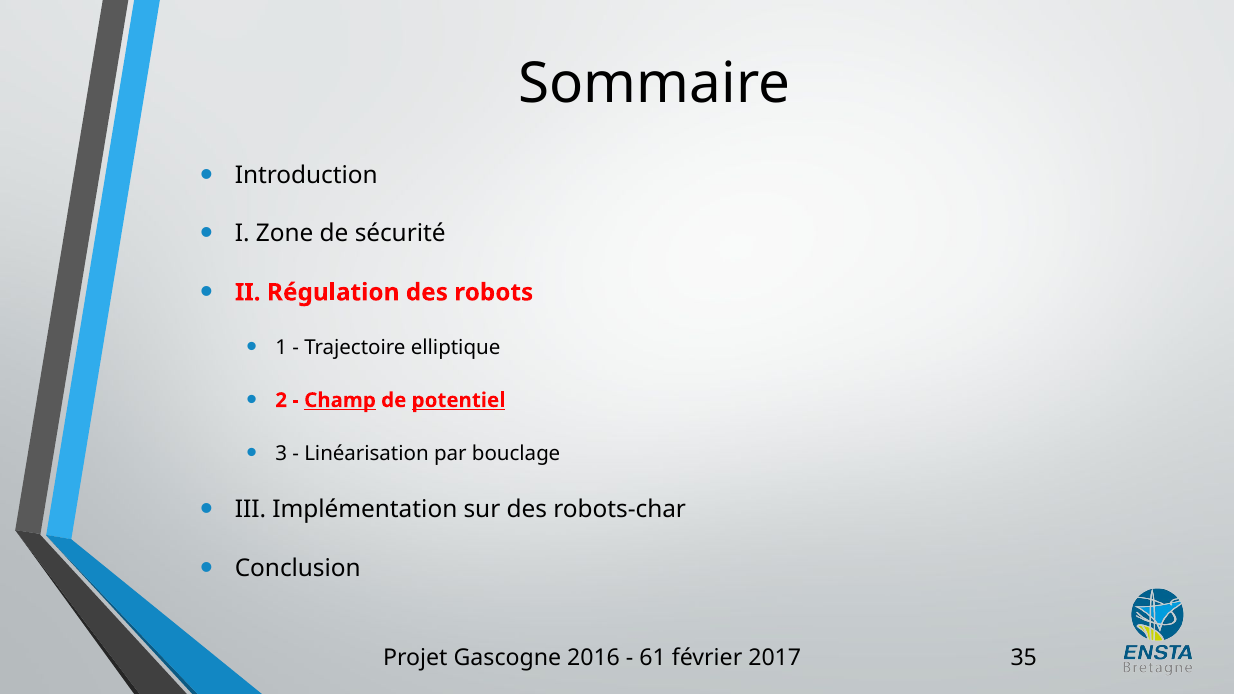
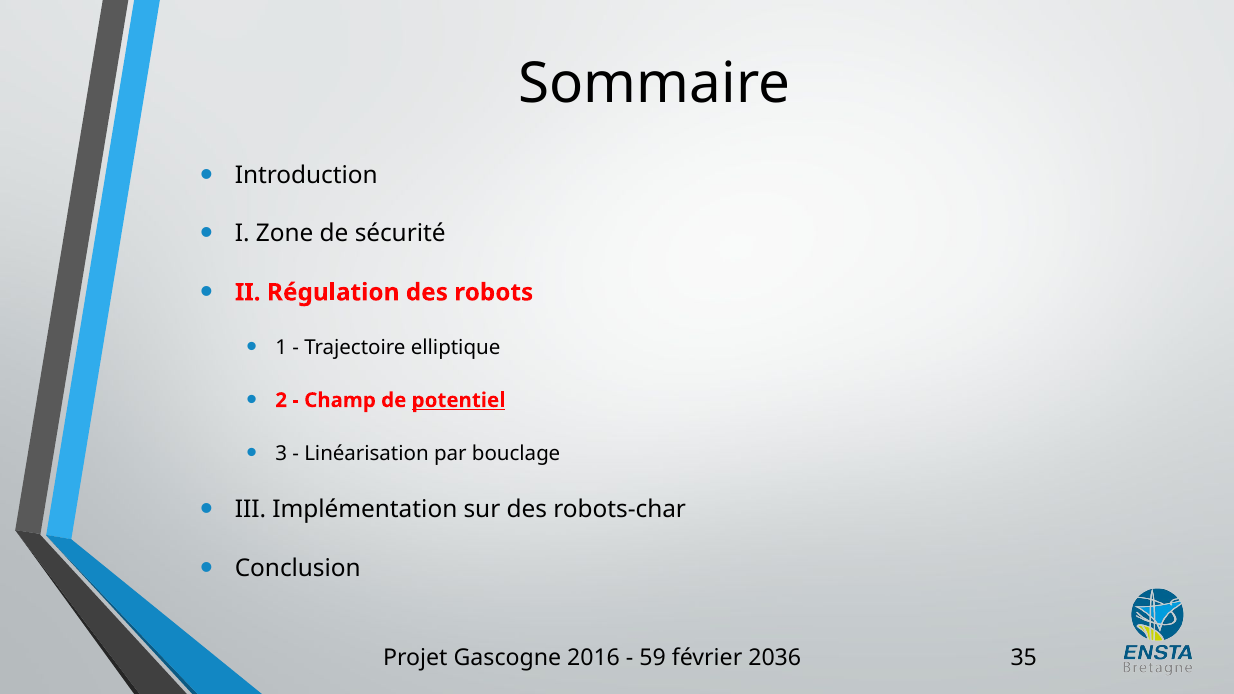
Champ underline: present -> none (340, 400)
61: 61 -> 59 (653, 658)
2017: 2017 -> 2036 (775, 658)
